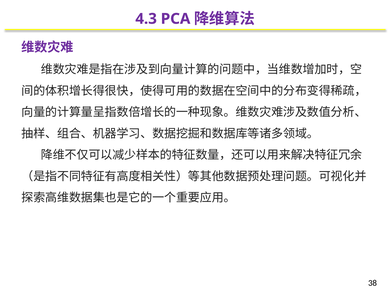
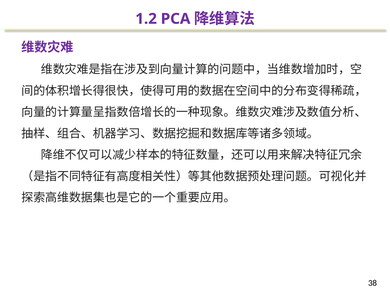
4.3: 4.3 -> 1.2 (146, 19)
